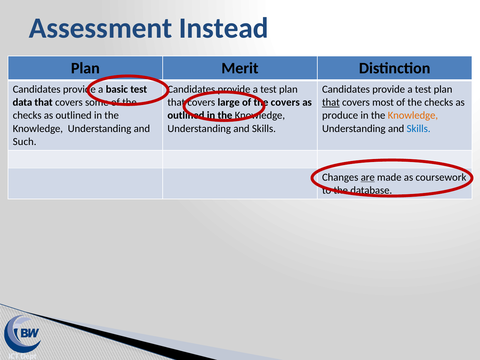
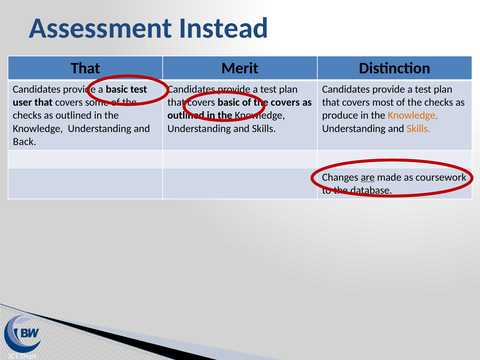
Plan: Plan -> That (85, 68)
data: data -> user (22, 102)
large: large -> basic (229, 102)
that underline: present -> none (331, 102)
Skills colour: blue -> orange (419, 129)
Such: Such -> Back (25, 142)
